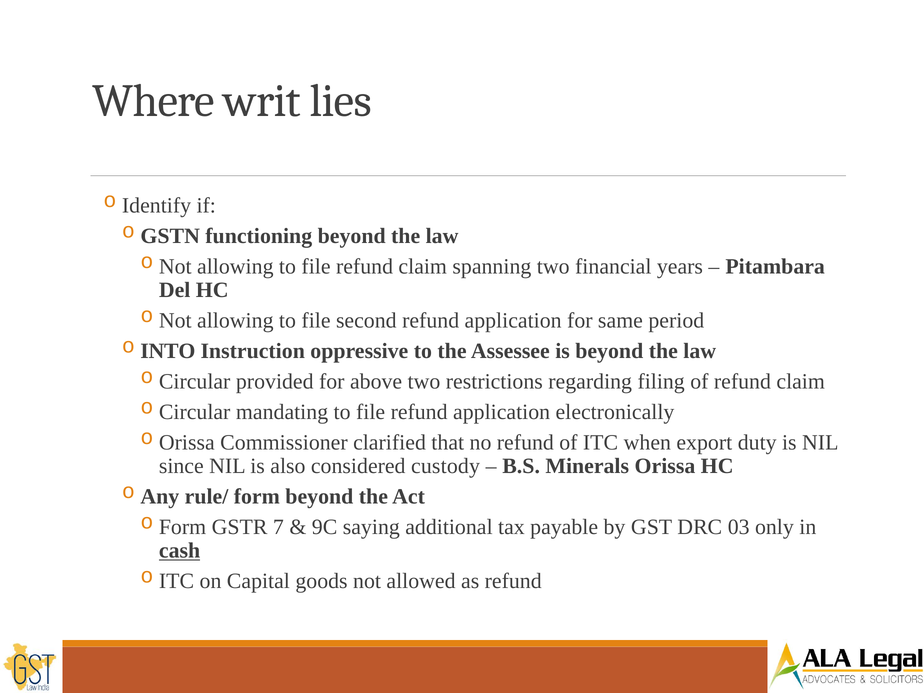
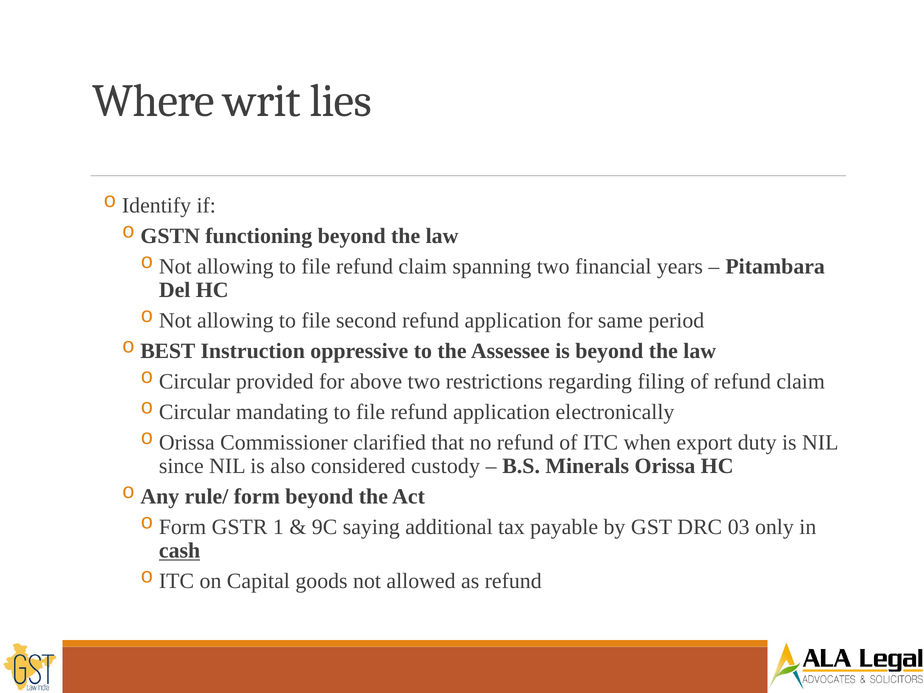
INTO: INTO -> BEST (168, 351)
7: 7 -> 1 (278, 527)
